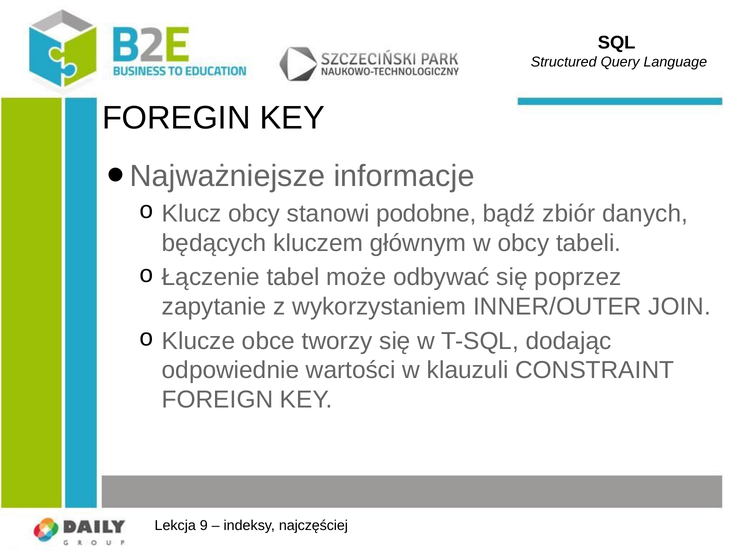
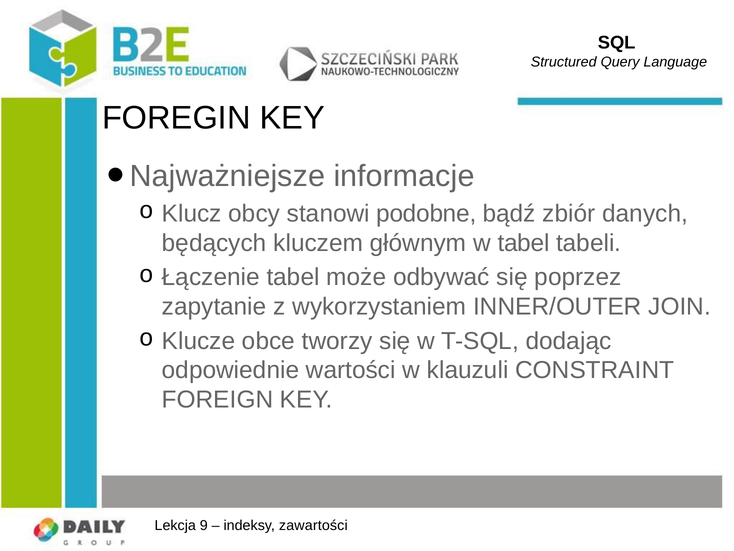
w obcy: obcy -> tabel (524, 243)
najczęściej: najczęściej -> zawartości (313, 525)
